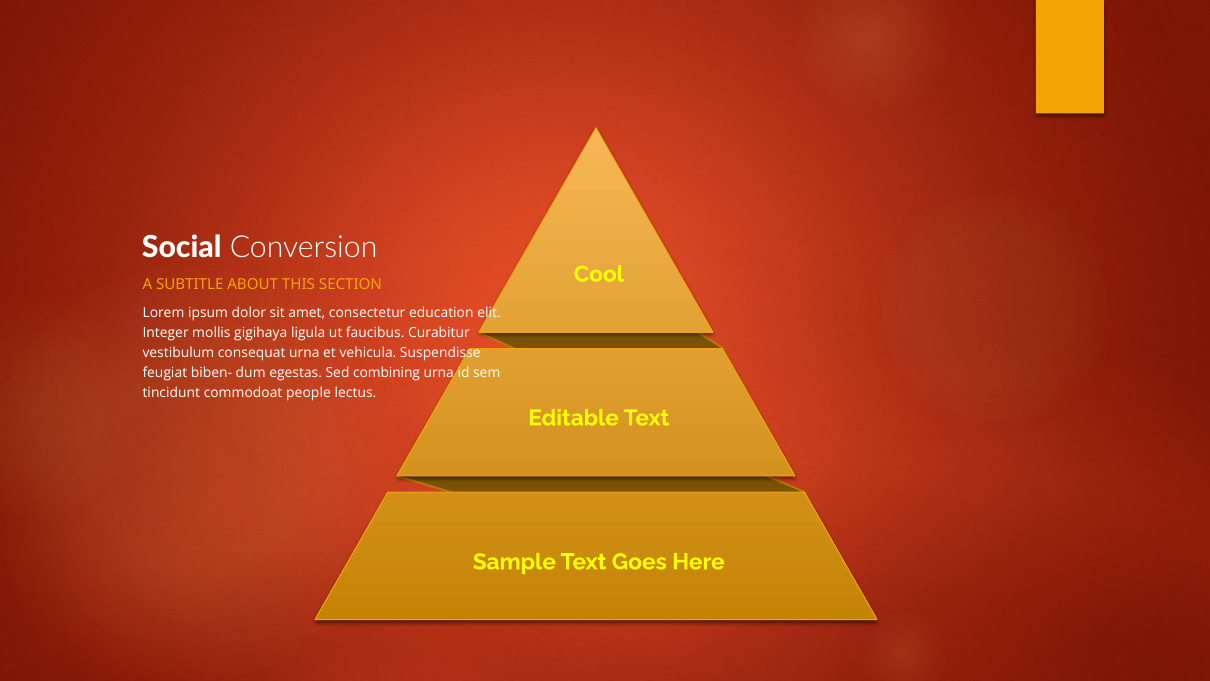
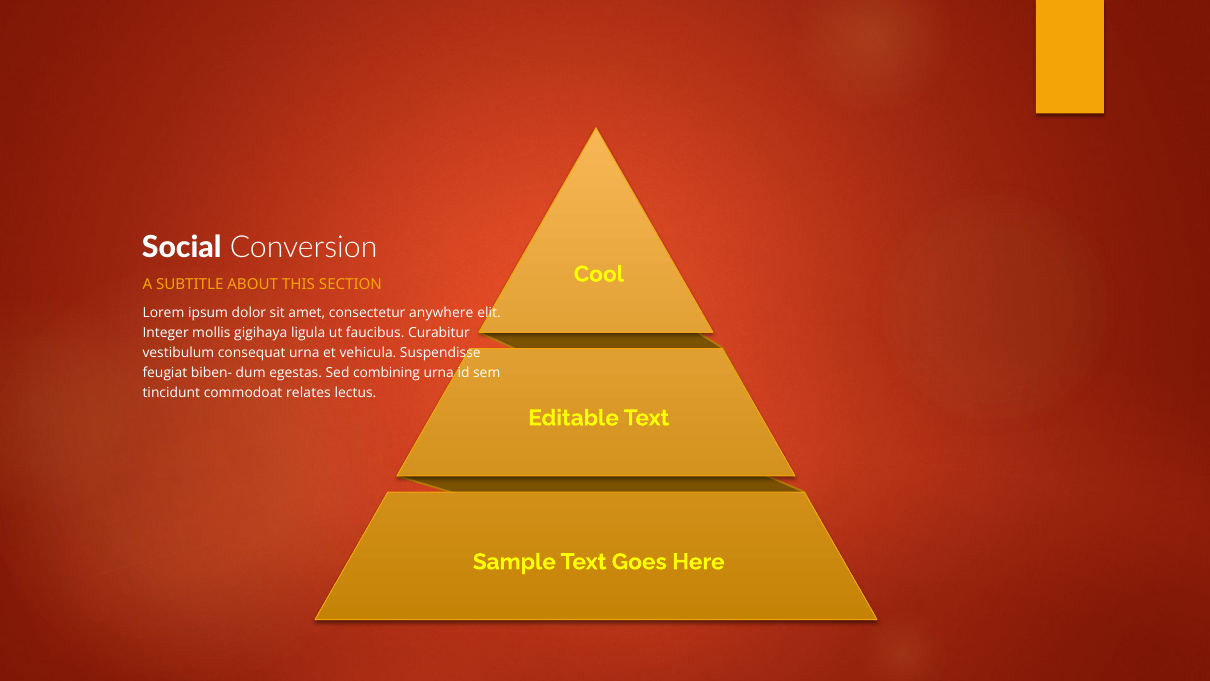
education: education -> anywhere (441, 313)
people: people -> relates (308, 393)
